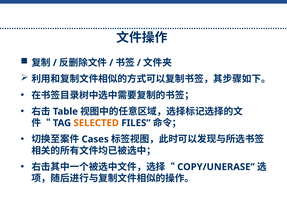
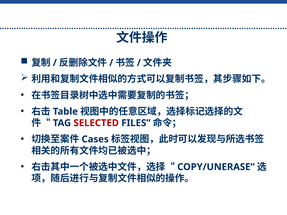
SELECTED colour: orange -> red (96, 123)
